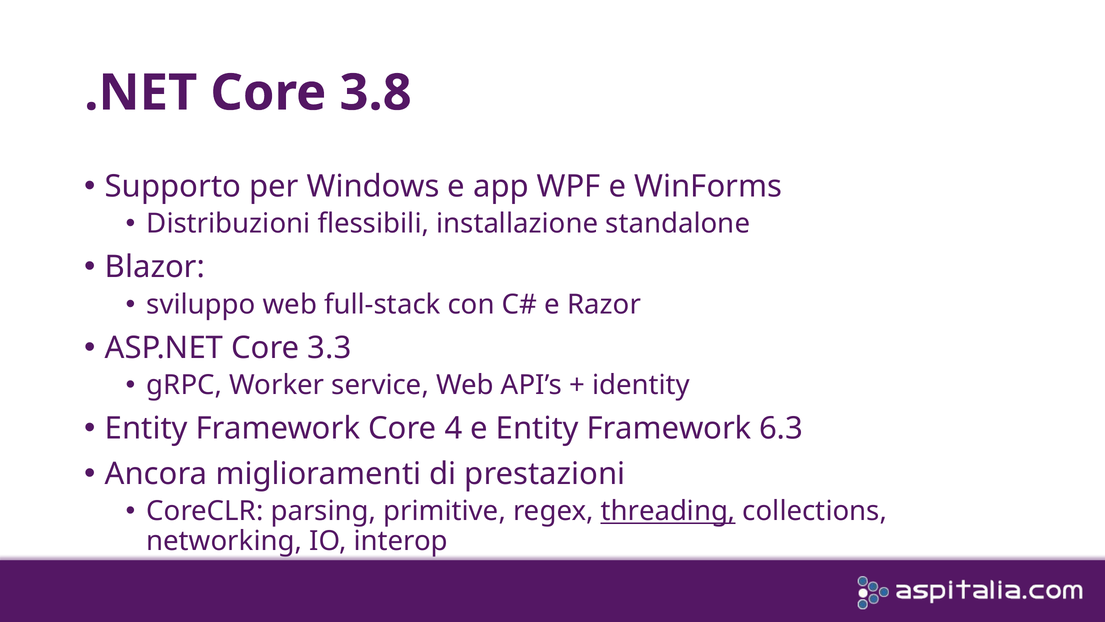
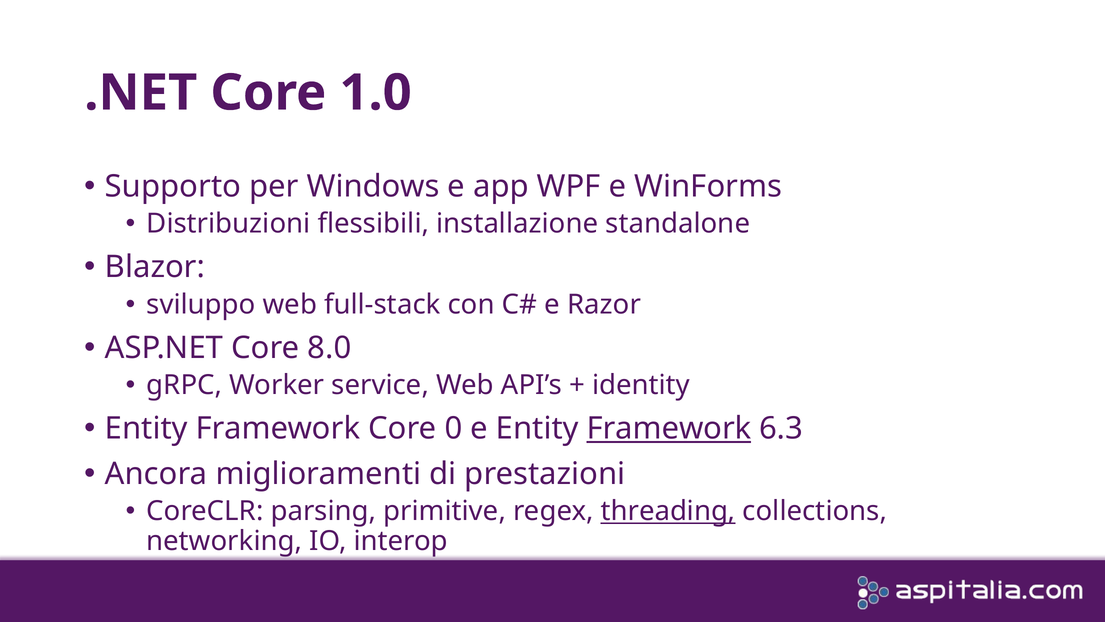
3.8: 3.8 -> 1.0 (376, 93)
3.3: 3.3 -> 8.0 (329, 348)
4: 4 -> 0 (453, 428)
Framework underline: none -> present (669, 428)
